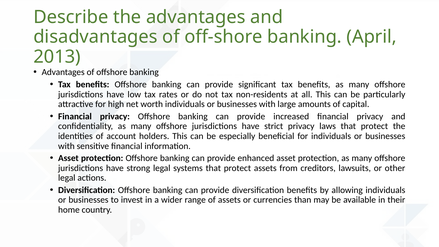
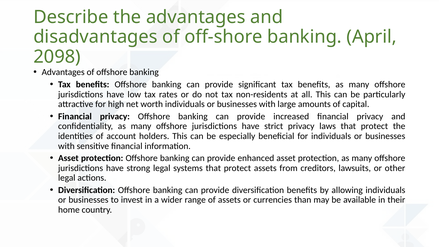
2013: 2013 -> 2098 (57, 57)
